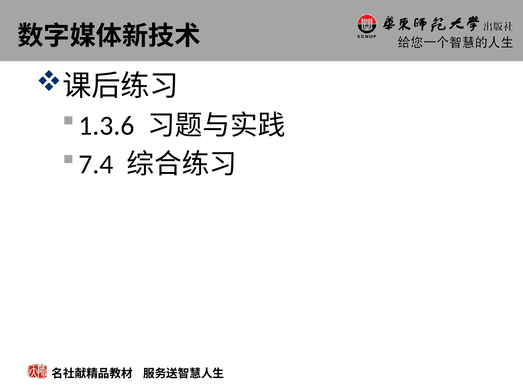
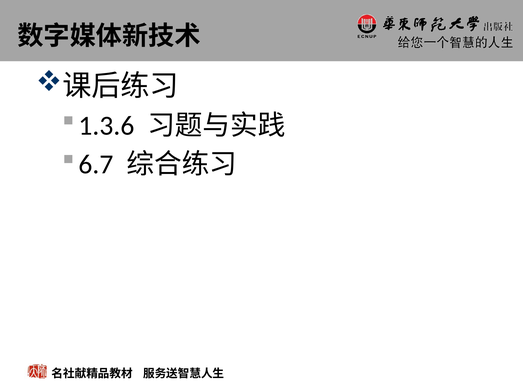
7.4: 7.4 -> 6.7 (96, 164)
